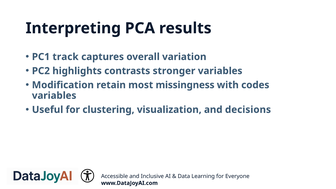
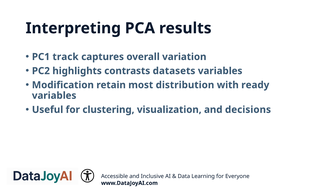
stronger: stronger -> datasets (174, 71)
missingness: missingness -> distribution (185, 85)
codes: codes -> ready (255, 85)
